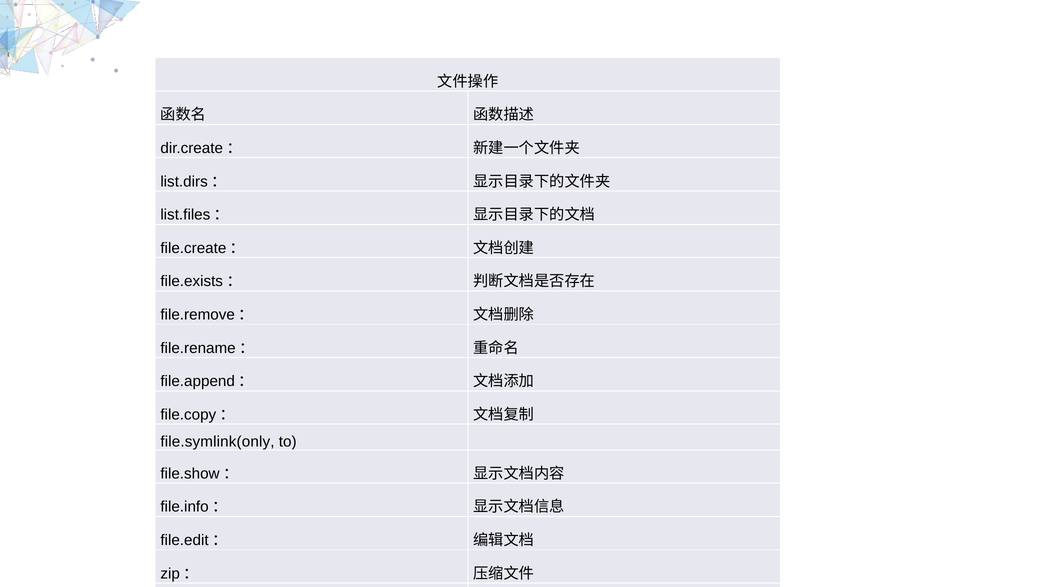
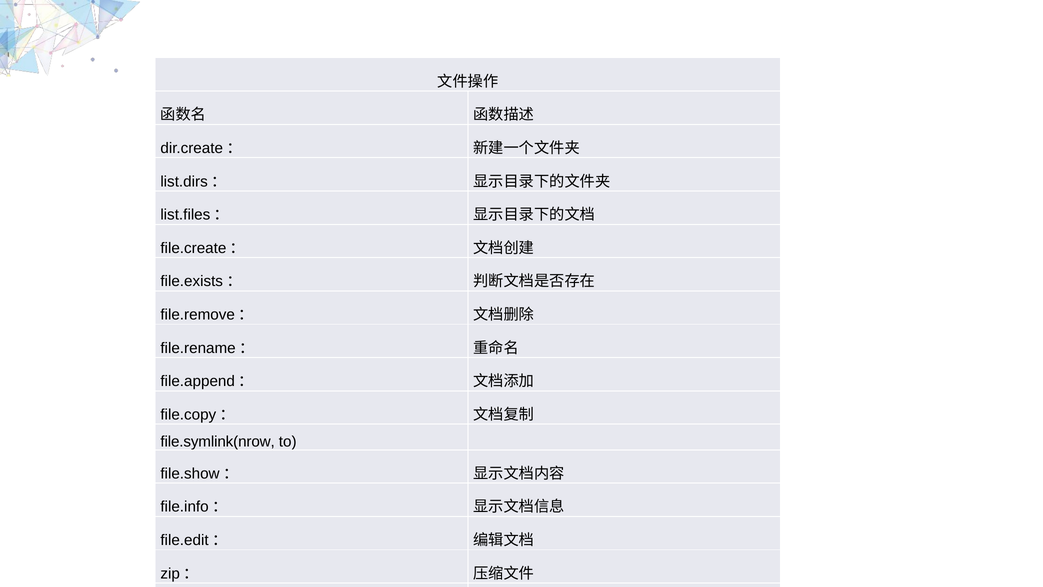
file.symlink(only: file.symlink(only -> file.symlink(nrow (218, 441)
